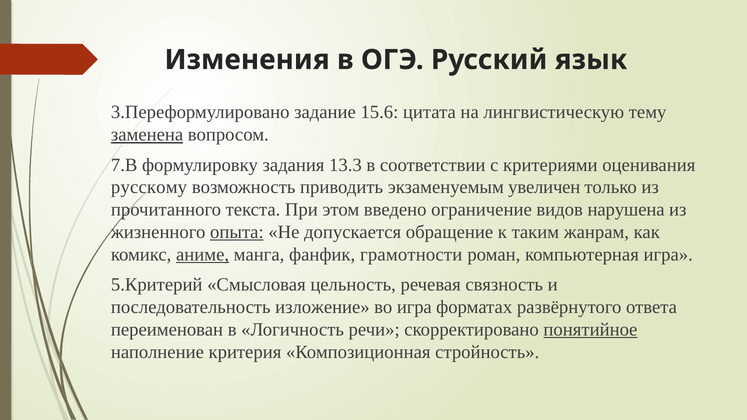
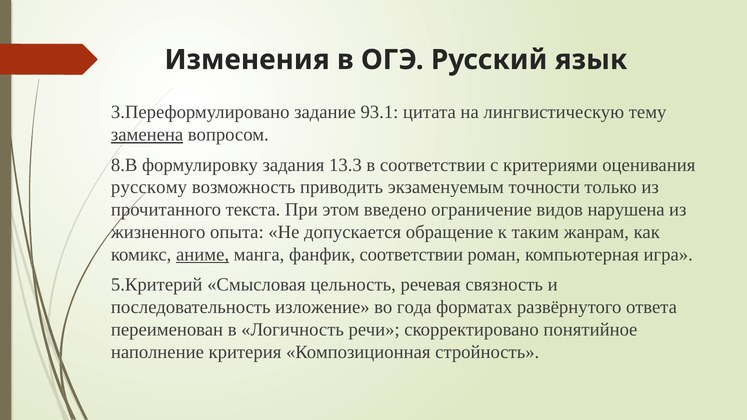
15.6: 15.6 -> 93.1 (379, 112)
7.В: 7.В -> 8.В (124, 165)
увеличен: увеличен -> точности (544, 187)
опыта underline: present -> none (237, 232)
фанфик грамотности: грамотности -> соответствии (411, 255)
во игра: игра -> года (414, 307)
понятийное underline: present -> none (590, 330)
